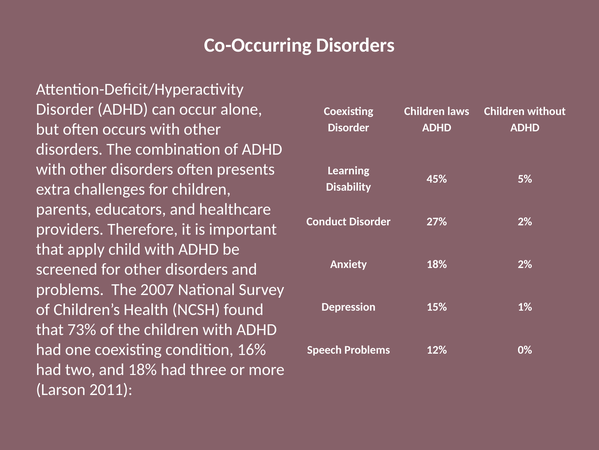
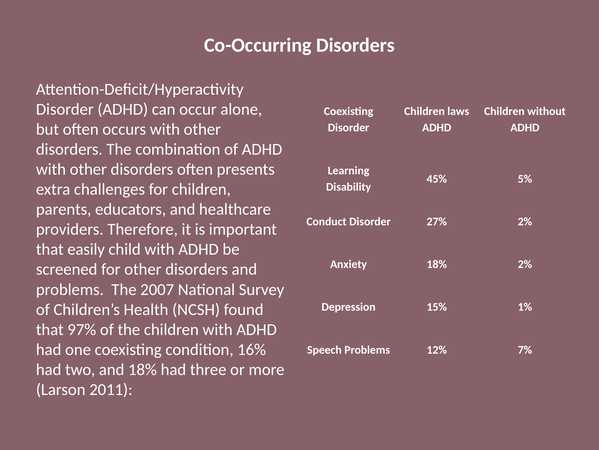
apply: apply -> easily (86, 249)
73%: 73% -> 97% (82, 329)
0%: 0% -> 7% (525, 349)
